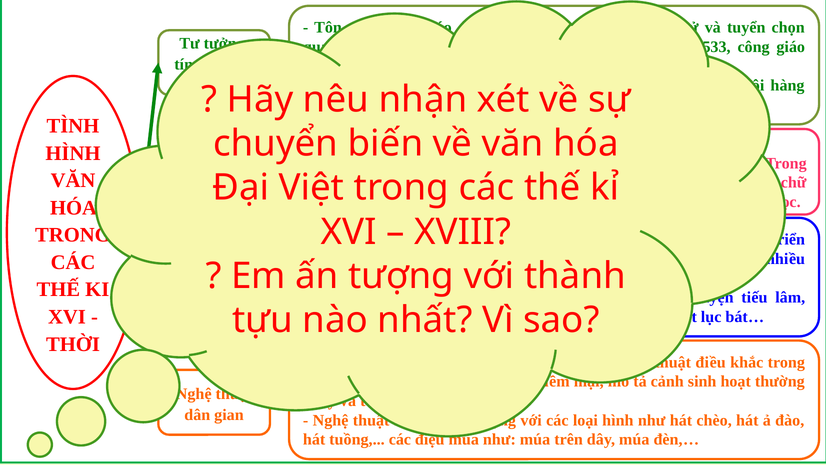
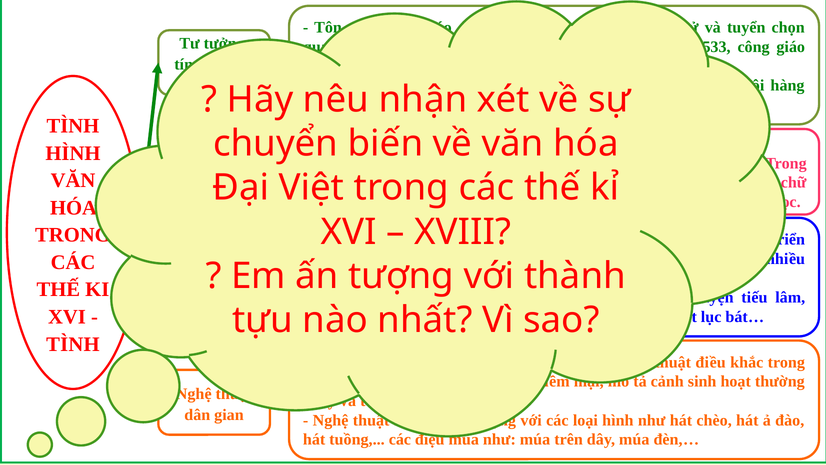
THỜI: THỜI -> TÌNH (73, 344)
